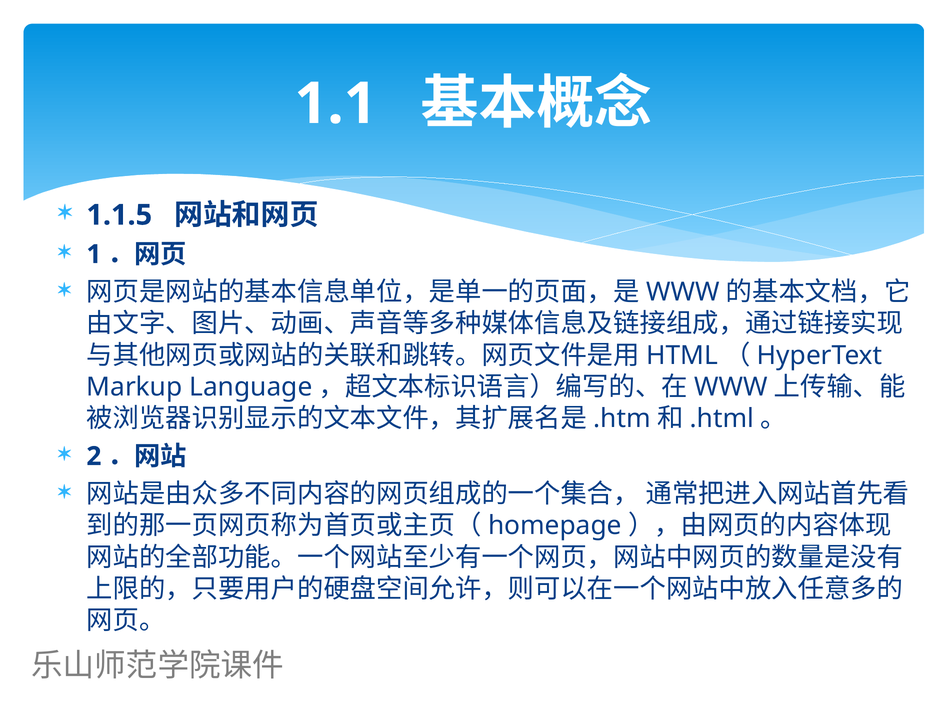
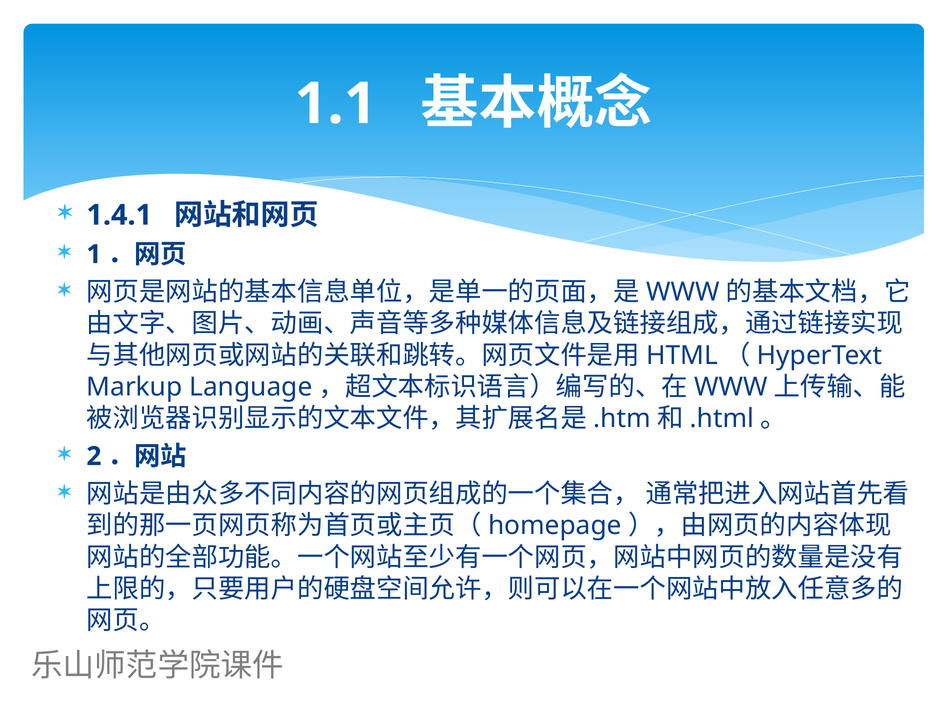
1.1.5: 1.1.5 -> 1.4.1 (119, 215)
